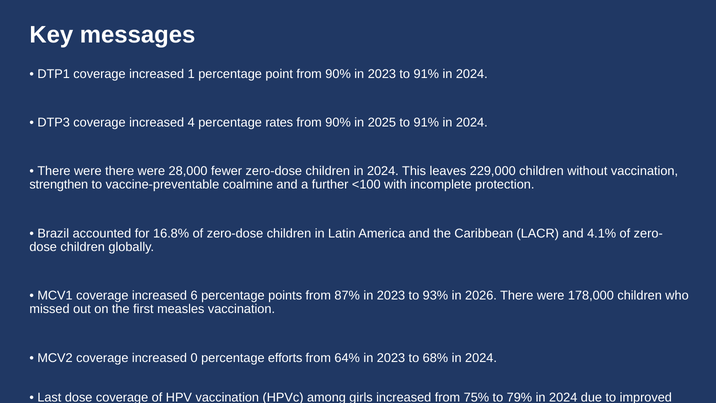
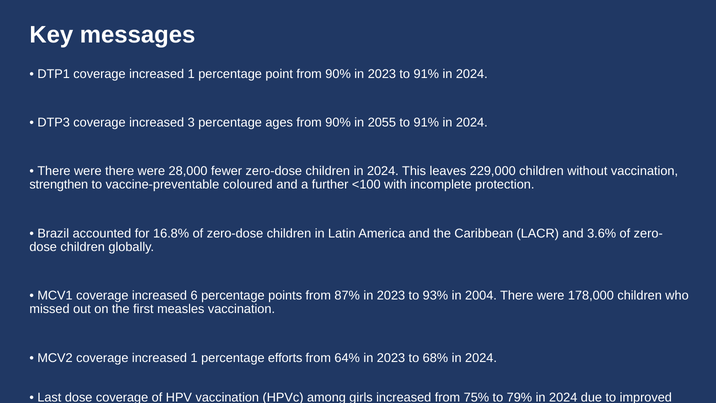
4: 4 -> 3 (191, 122)
rates: rates -> ages (279, 122)
2025: 2025 -> 2055 (382, 122)
coalmine: coalmine -> coloured (248, 185)
4.1%: 4.1% -> 3.6% (602, 233)
2026: 2026 -> 2004 (481, 295)
MCV2 coverage increased 0: 0 -> 1 (194, 358)
